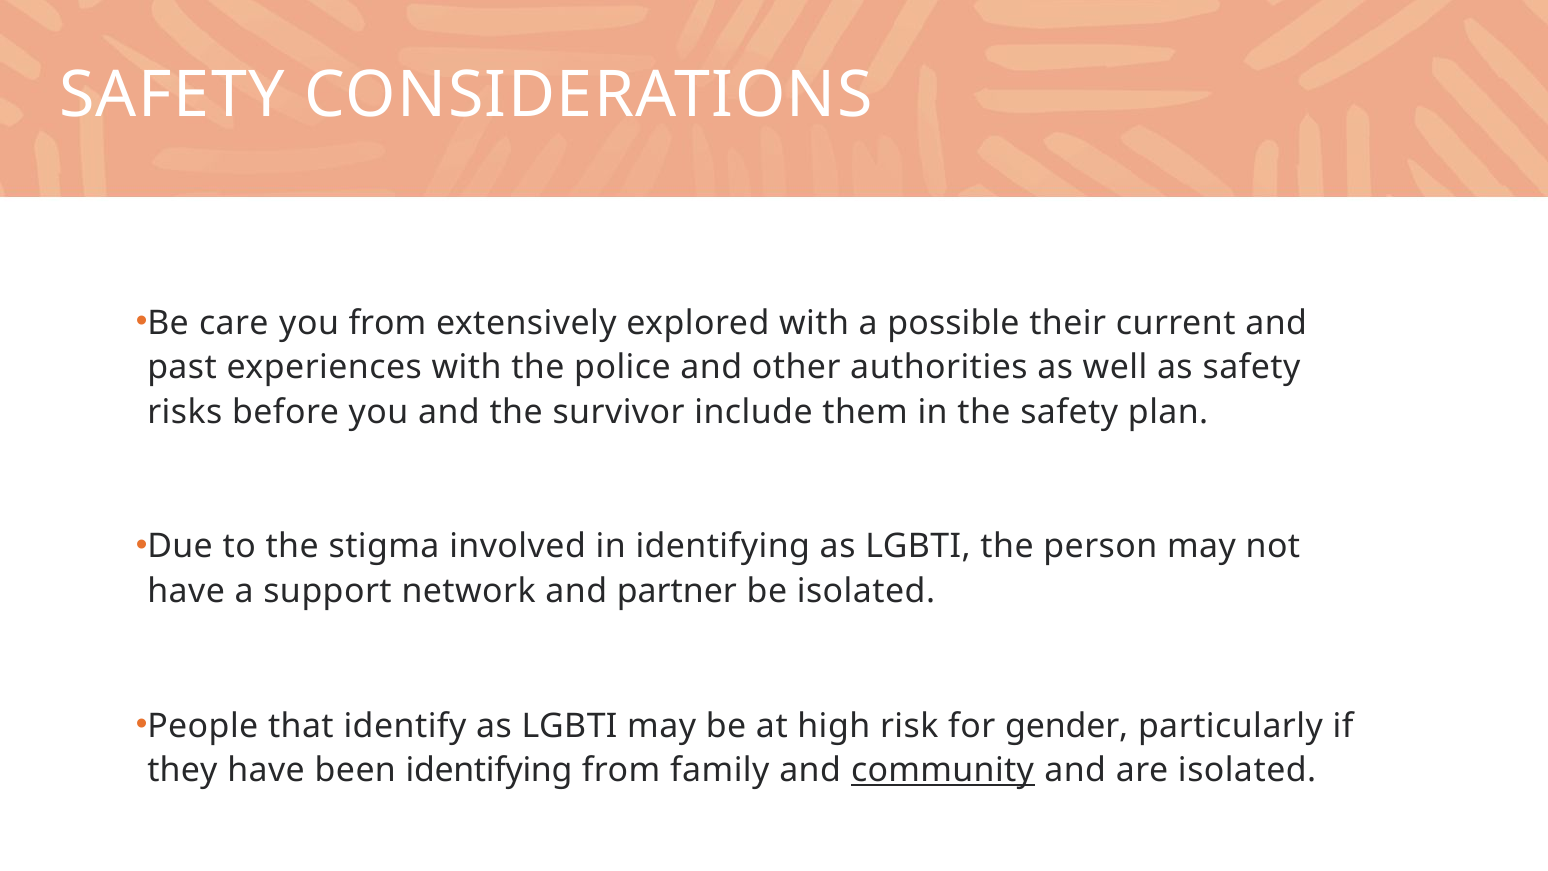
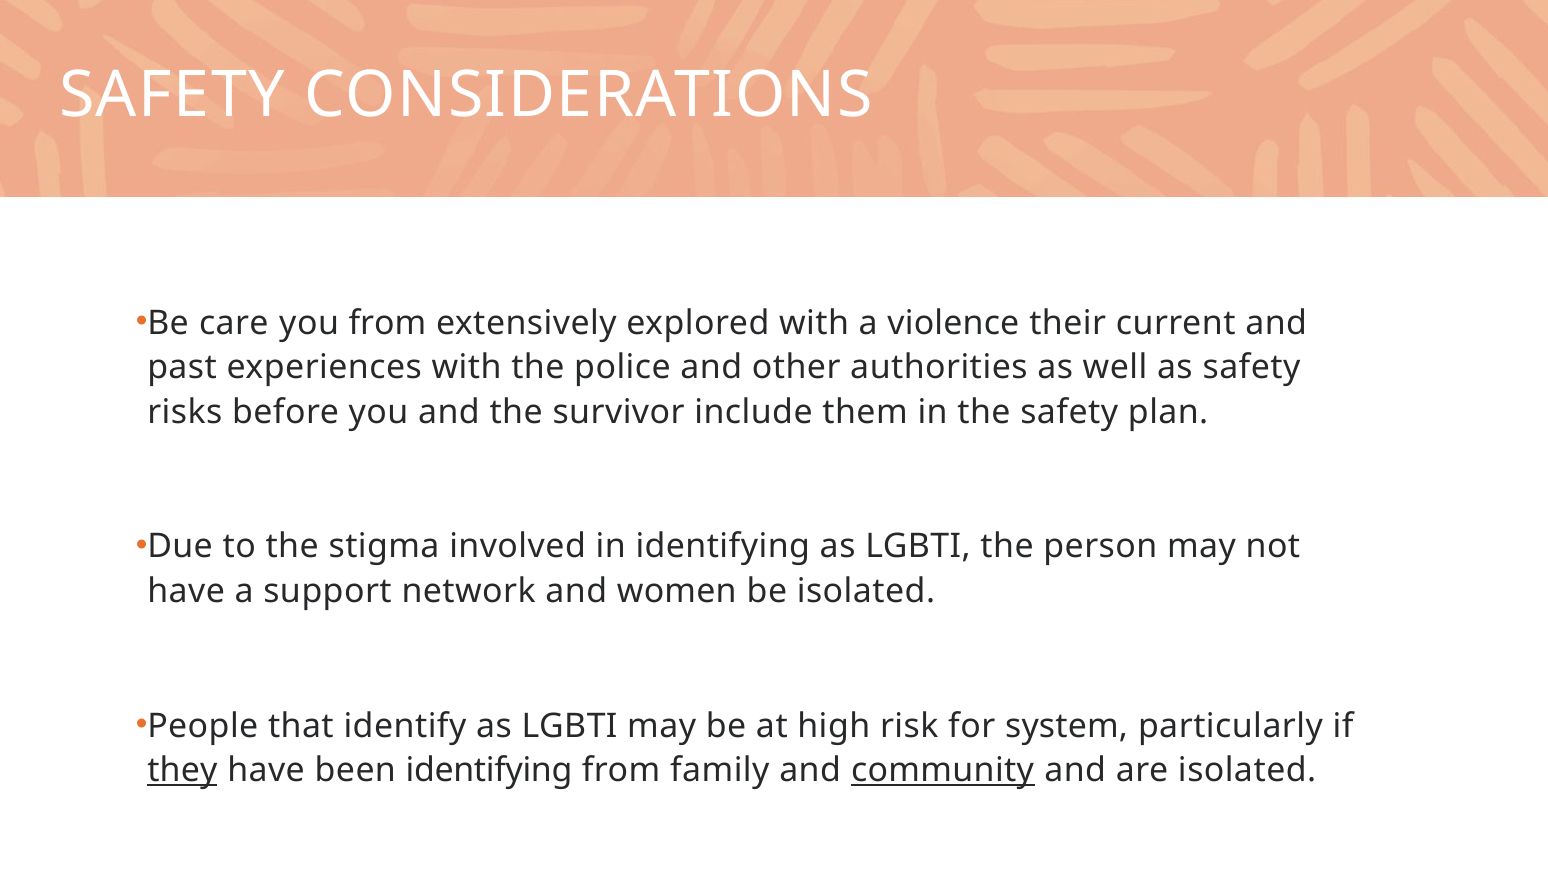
possible: possible -> violence (953, 323)
partner: partner -> women (677, 591)
gender: gender -> system (1067, 726)
they underline: none -> present (182, 770)
